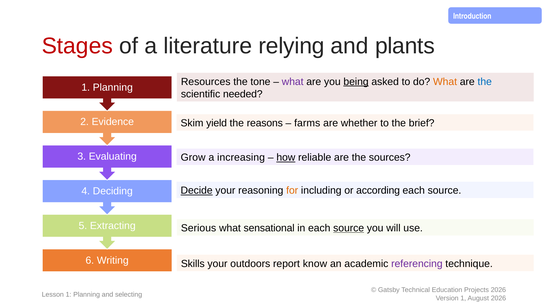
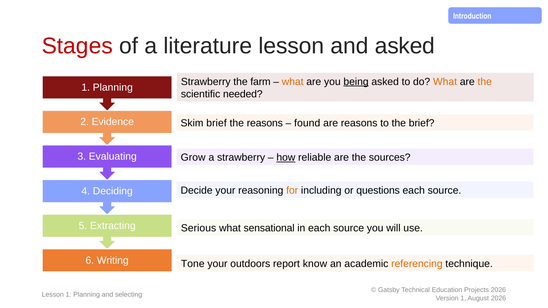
literature relying: relying -> lesson (291, 46)
and plants: plants -> asked (405, 46)
Resources: Resources -> Strawberry (206, 82)
tone: tone -> farm (261, 82)
what colour: purple -> orange (293, 82)
the colour: blue -> orange (485, 82)
Skim yield: yield -> brief (216, 123)
farms: farms -> found (307, 123)
are whether: whether -> reasons (359, 123)
a increasing: increasing -> strawberry (241, 158)
Decide underline: present -> none (197, 191)
according: according -> questions (378, 191)
source underline: present -> none (349, 228)
Skills: Skills -> Tone (193, 264)
referencing colour: purple -> orange (417, 264)
